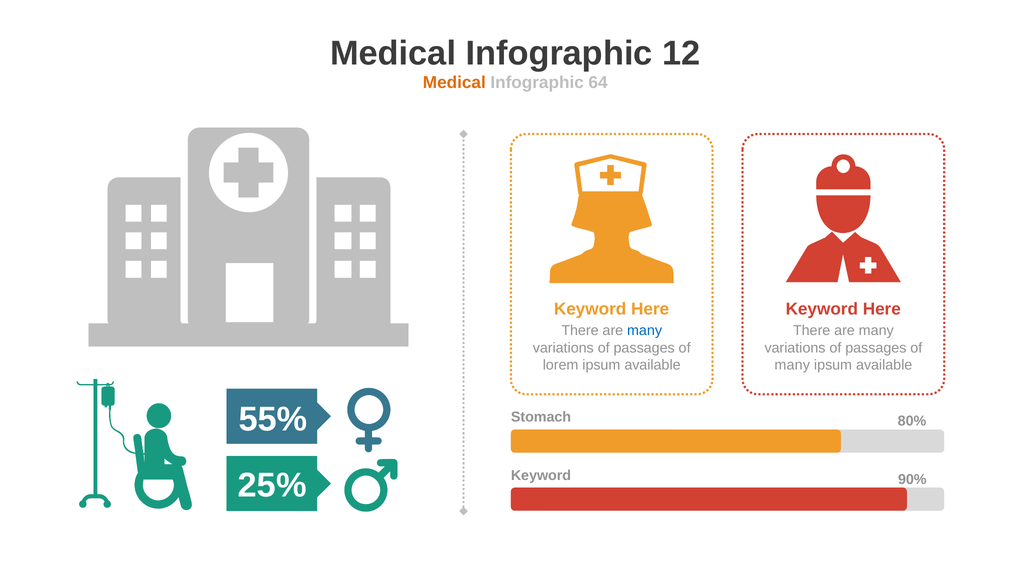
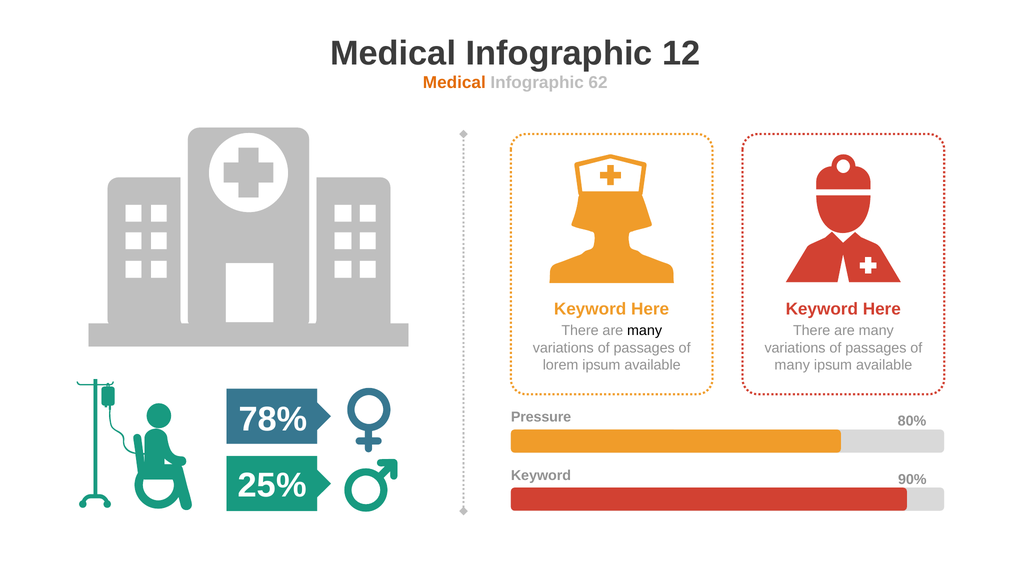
64: 64 -> 62 (598, 82)
many colour: blue -> black (645, 331)
55%: 55% -> 78% (273, 419)
Stomach: Stomach -> Pressure (541, 417)
